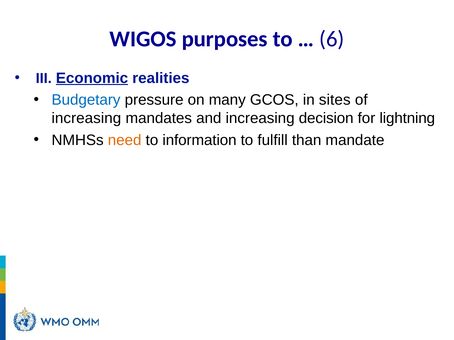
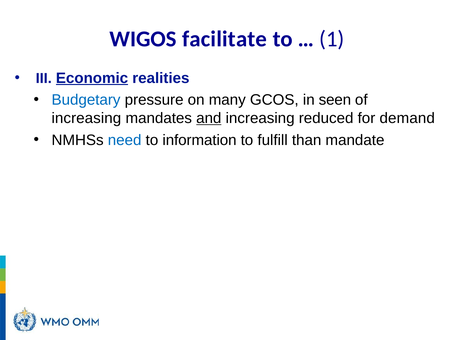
purposes: purposes -> facilitate (225, 39)
6: 6 -> 1 (332, 39)
sites: sites -> seen (335, 100)
and underline: none -> present (209, 118)
decision: decision -> reduced (326, 118)
lightning: lightning -> demand (407, 118)
need colour: orange -> blue (125, 140)
